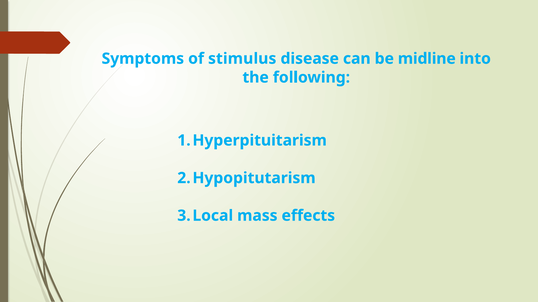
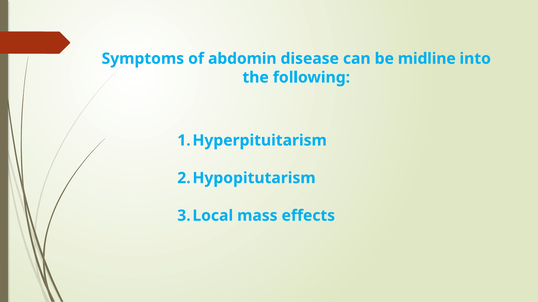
stimulus: stimulus -> abdomin (242, 59)
